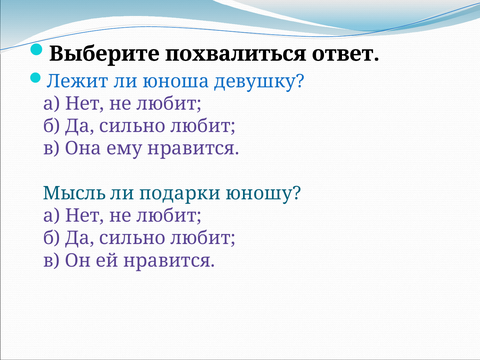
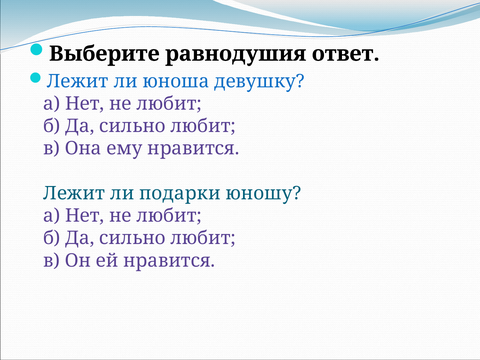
похвалиться: похвалиться -> равнодушия (236, 54)
Мысль: Мысль -> Лежит (74, 193)
